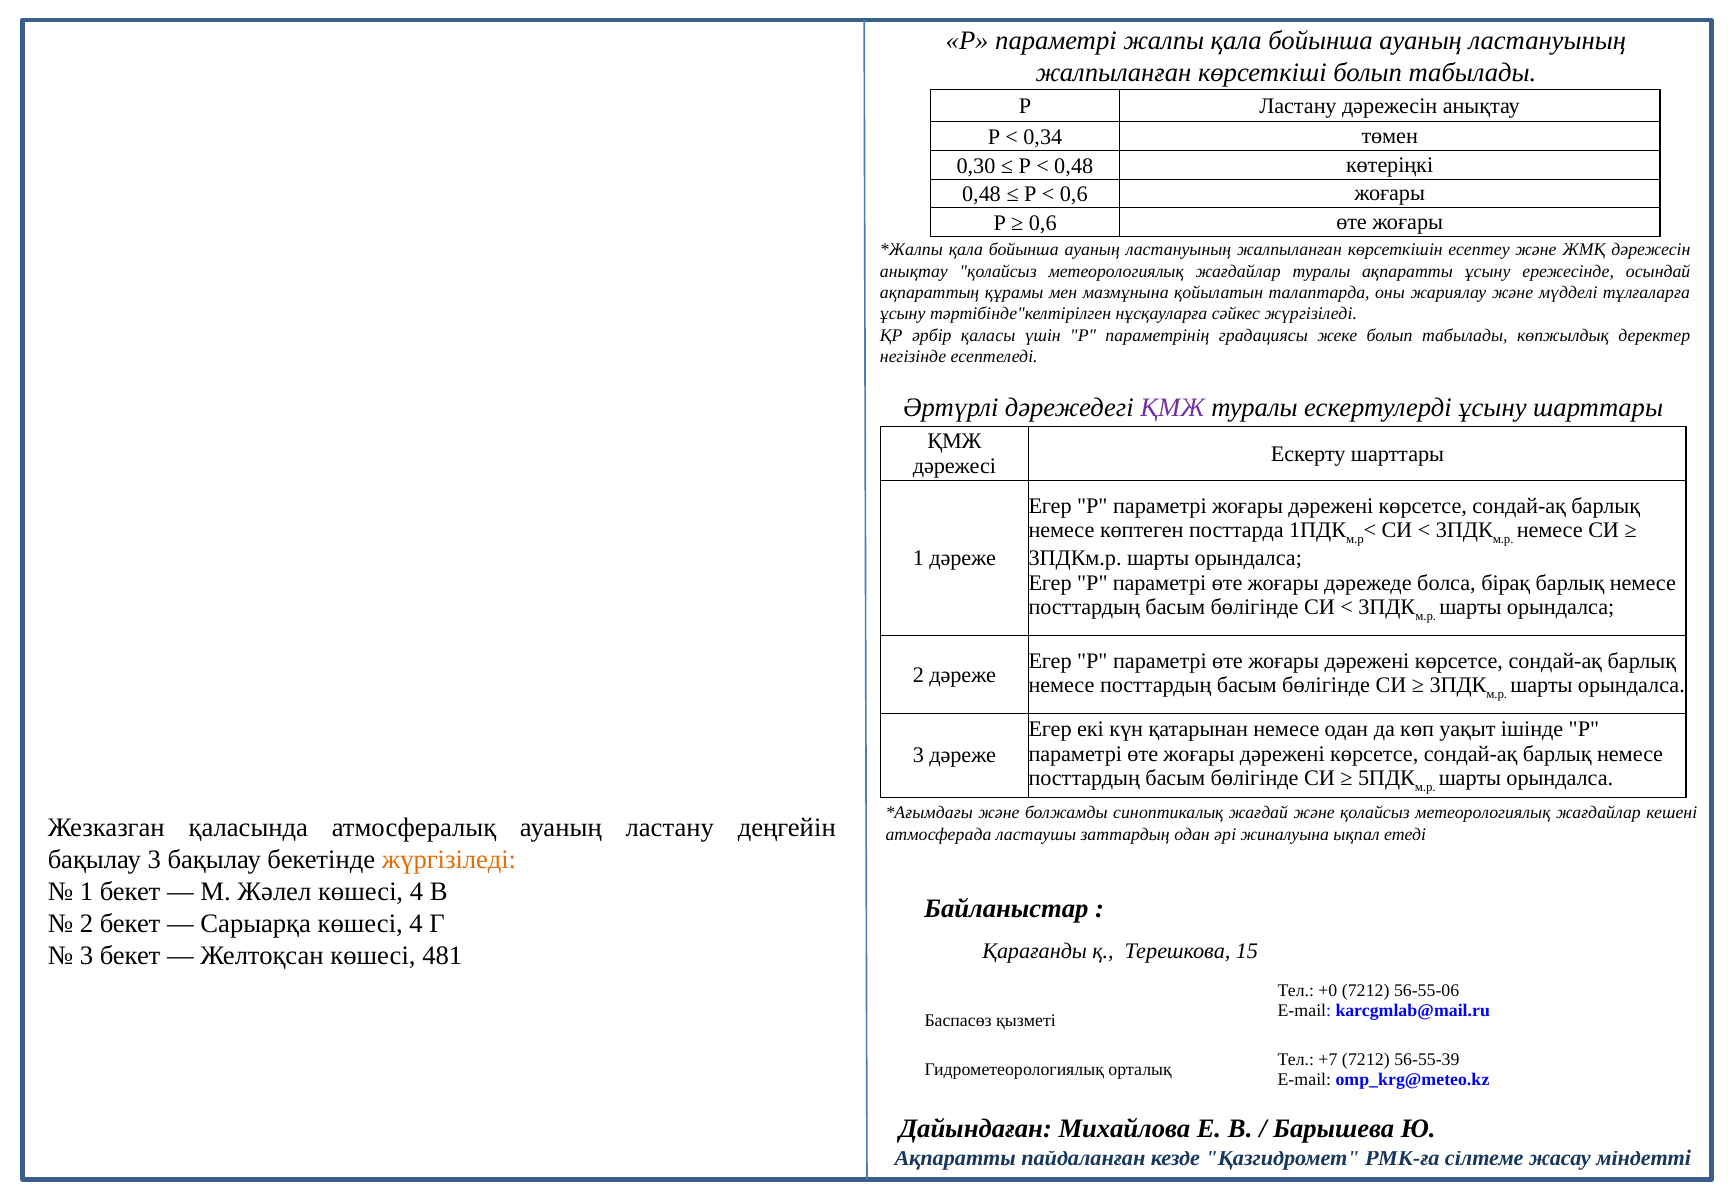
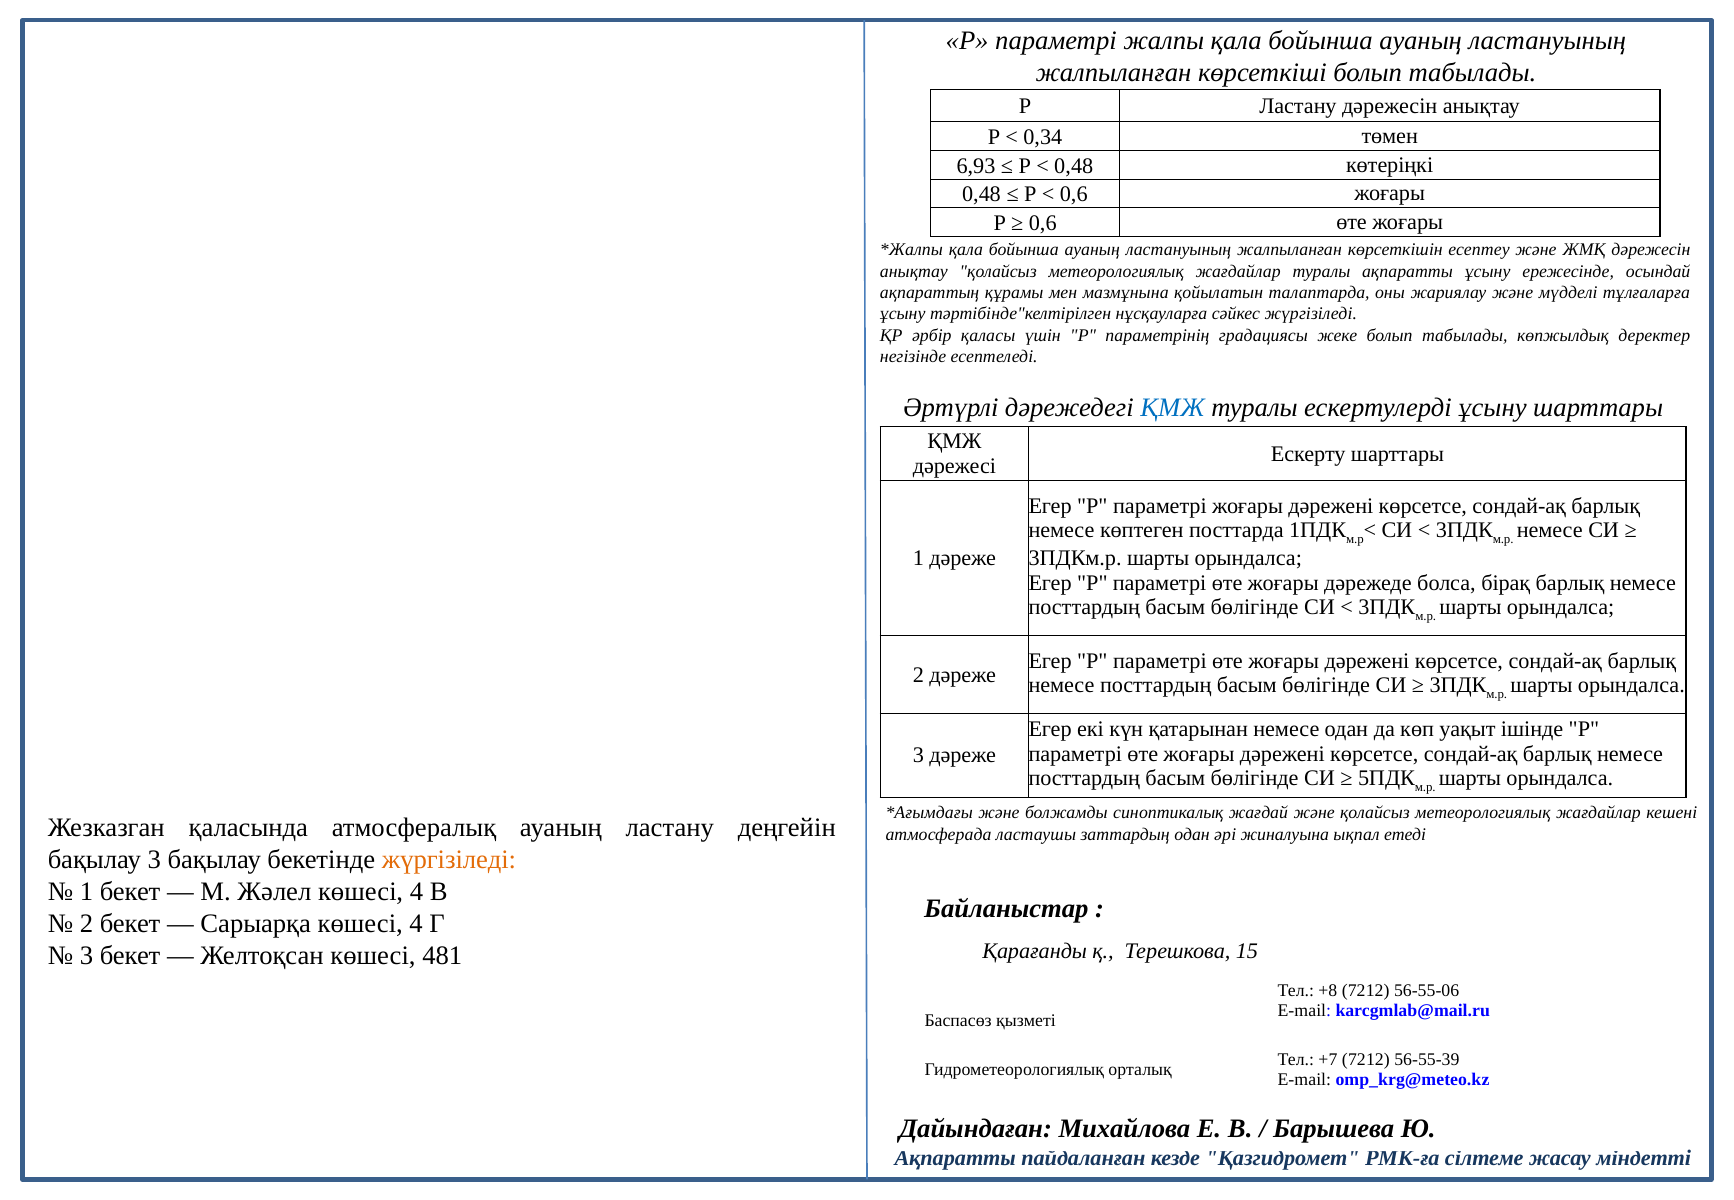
0,30: 0,30 -> 6,93 (976, 166)
ҚМЖ colour: purple -> blue (1173, 407)
+0: +0 -> +8 (1328, 991)
